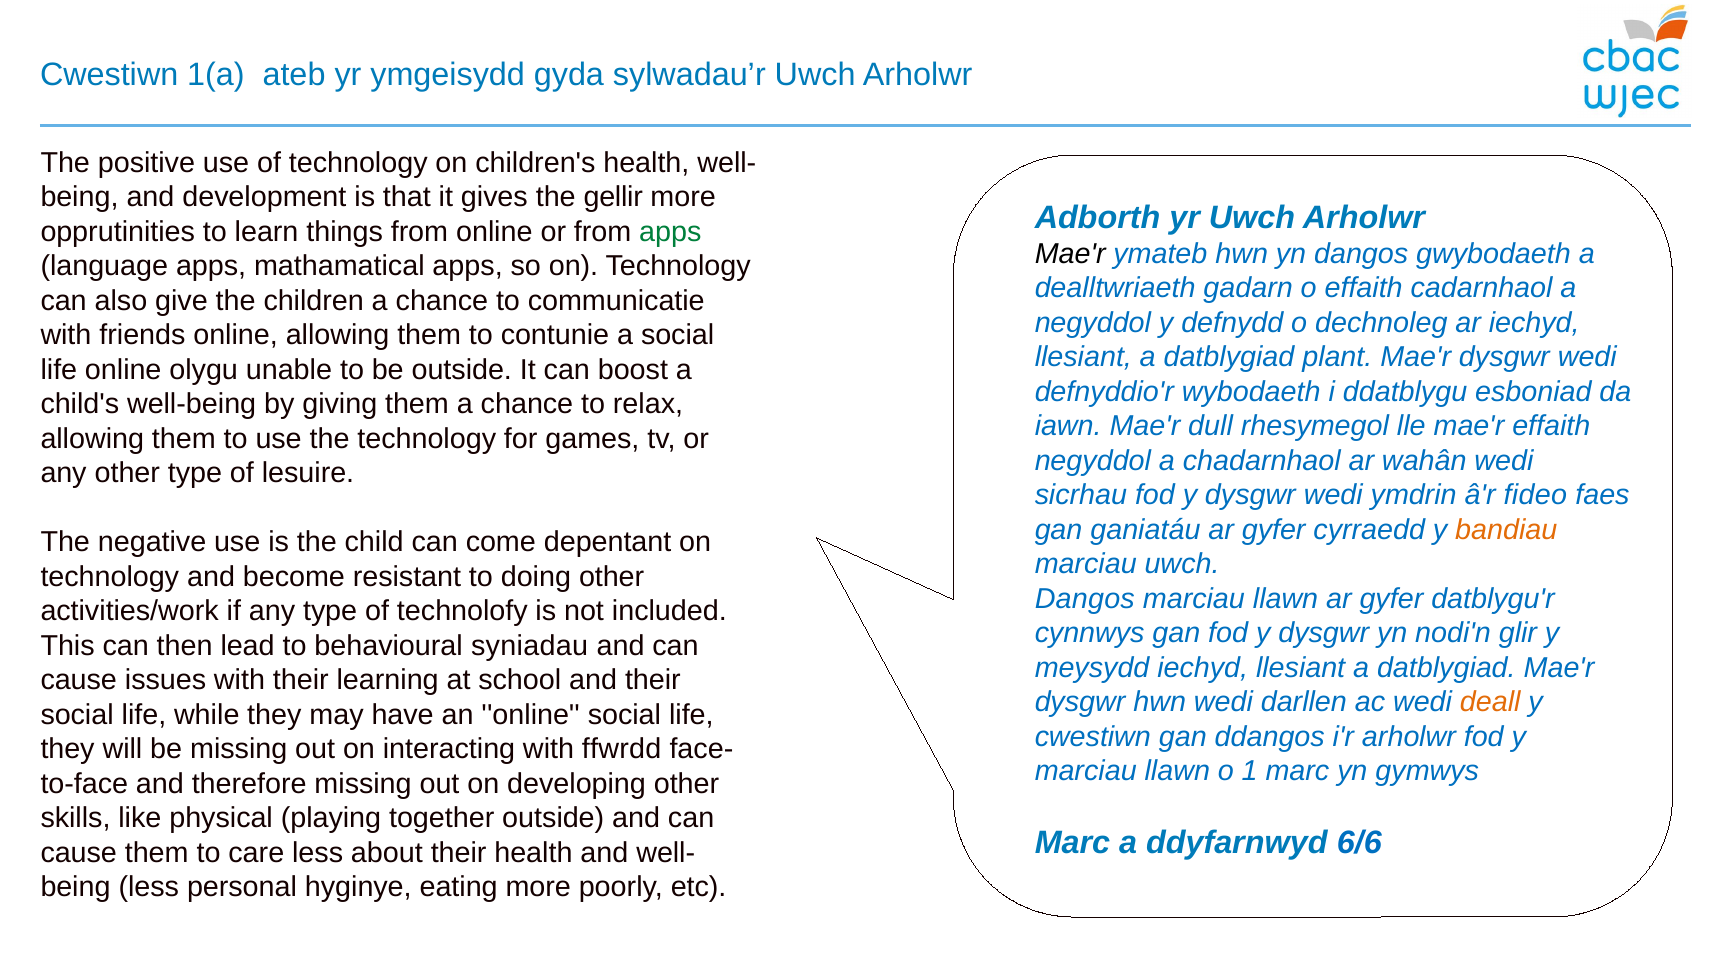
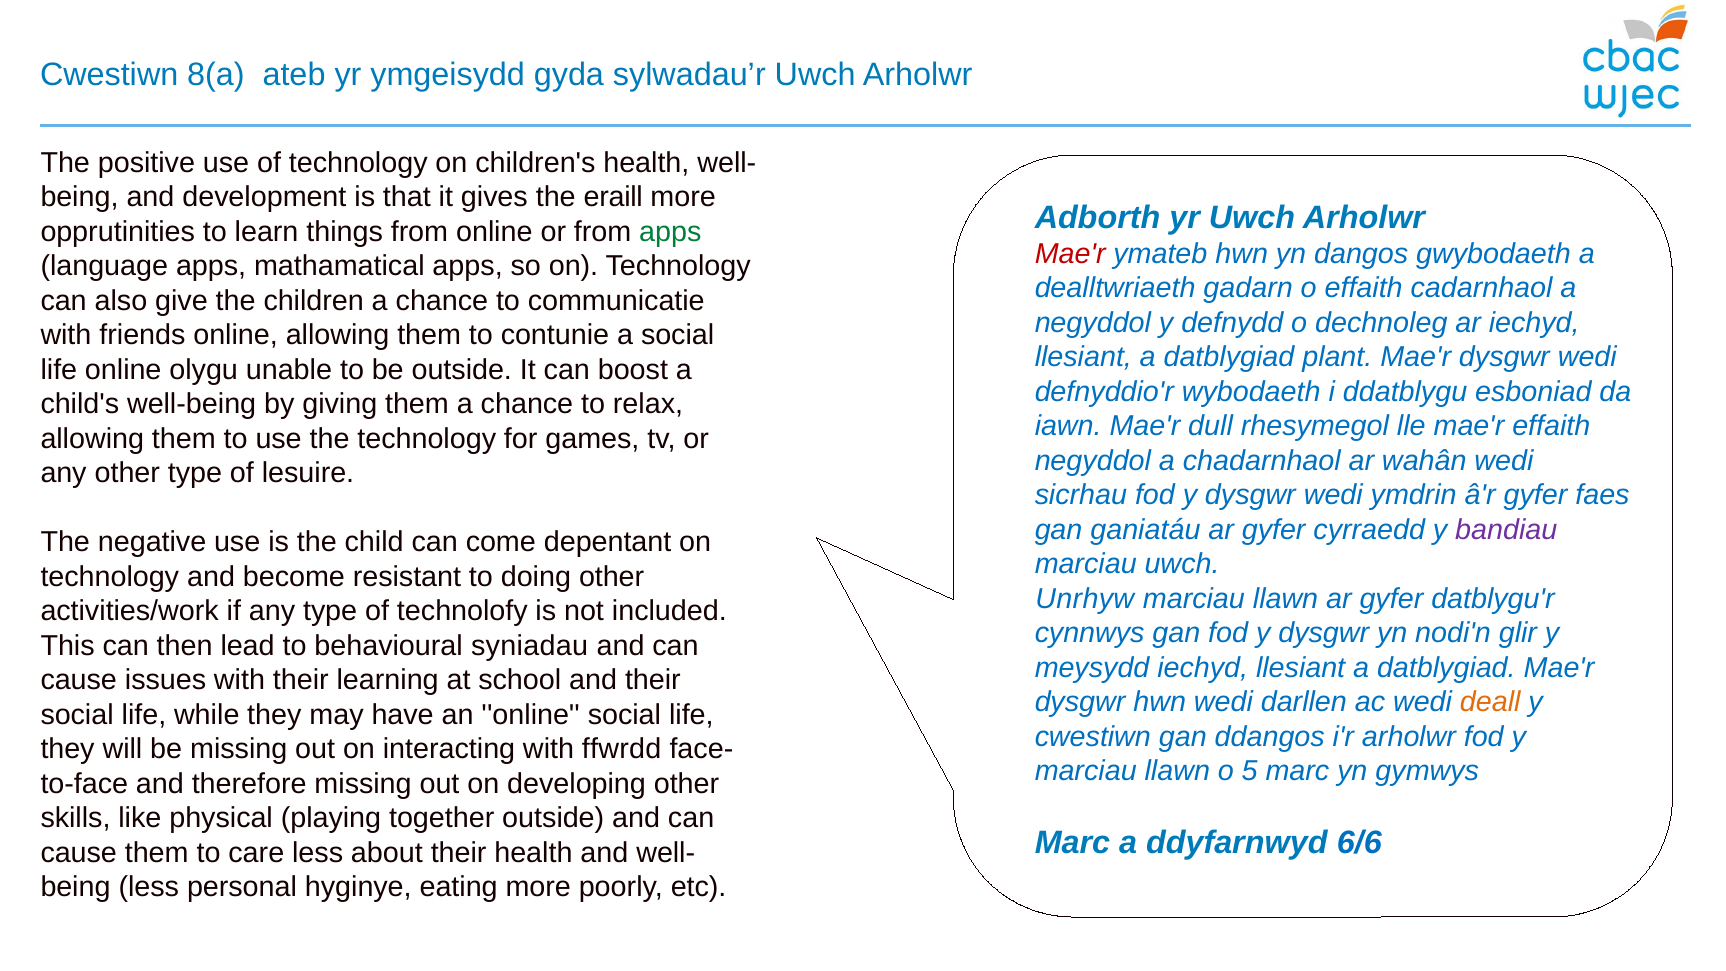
1(a: 1(a -> 8(a (216, 75)
gellir: gellir -> eraill (613, 197)
Mae'r colour: black -> red (1070, 254)
â'r fideo: fideo -> gyfer (1536, 495)
bandiau colour: orange -> purple (1506, 530)
Dangos: Dangos -> Unrhyw (1085, 599)
1: 1 -> 5 (1250, 771)
